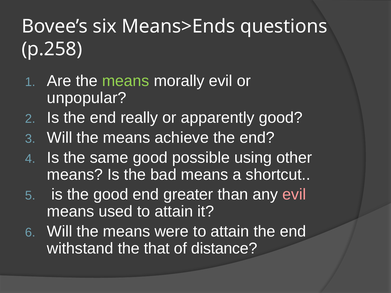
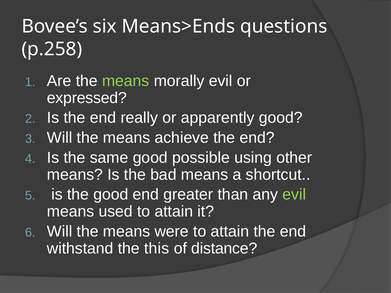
unpopular: unpopular -> expressed (87, 98)
evil colour: pink -> light green (294, 195)
that: that -> this (157, 249)
